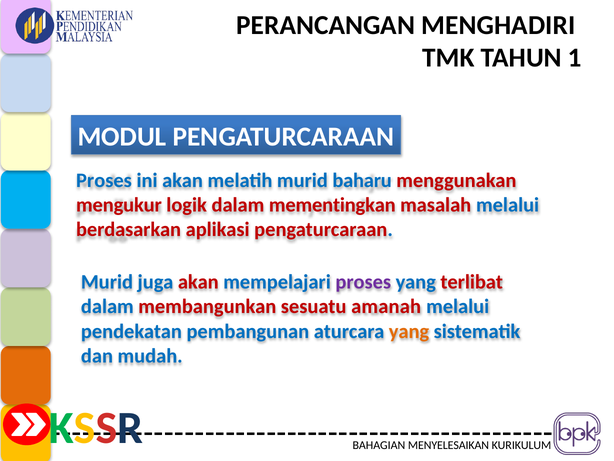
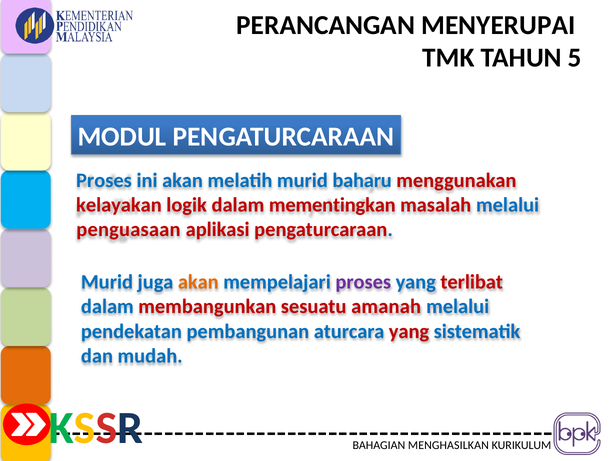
MENGHADIRI: MENGHADIRI -> MENYERUPAI (498, 25)
1: 1 -> 5 (575, 58)
mengukur: mengukur -> kelayakan (119, 205)
berdasarkan: berdasarkan -> penguasaan (128, 229)
akan colour: red -> orange (198, 282)
yang colour: orange -> red (409, 331)
MENYELESAIKAN: MENYELESAIKAN -> MENGHASILKAN (448, 445)
